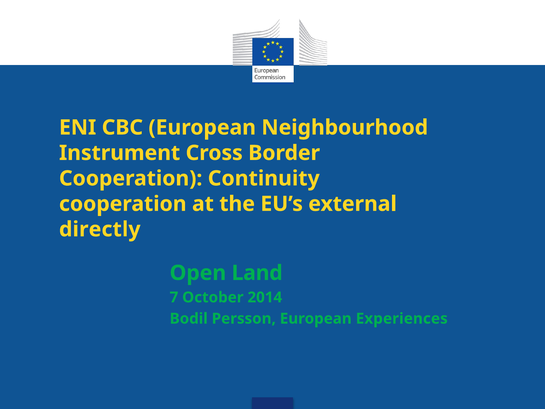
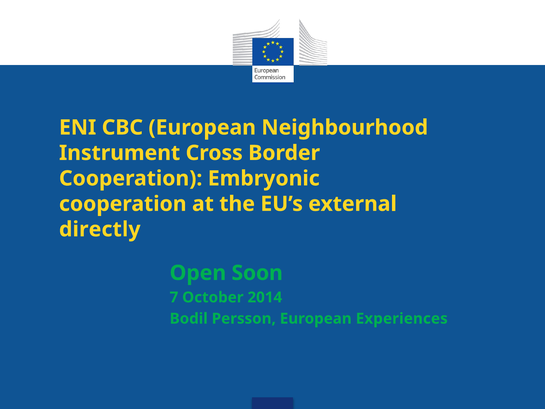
Continuity: Continuity -> Embryonic (264, 178)
Land: Land -> Soon (257, 273)
